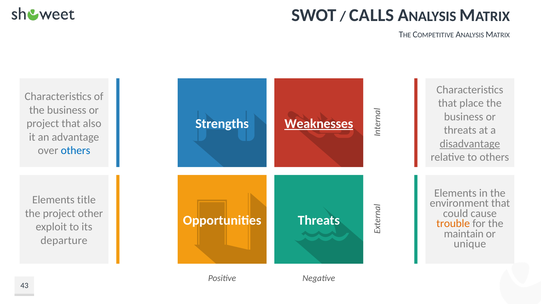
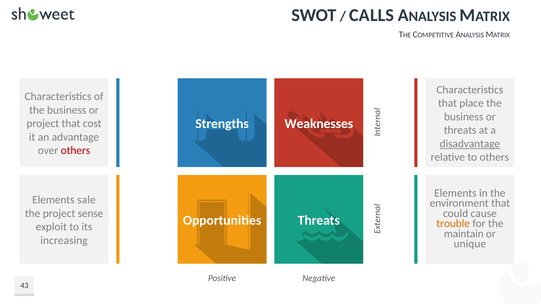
Weaknesses underline: present -> none (319, 124)
also: also -> cost (92, 124)
others colour: blue -> red (76, 151)
title: title -> sale (86, 200)
other: other -> sense (90, 214)
departure: departure -> increasing (64, 241)
